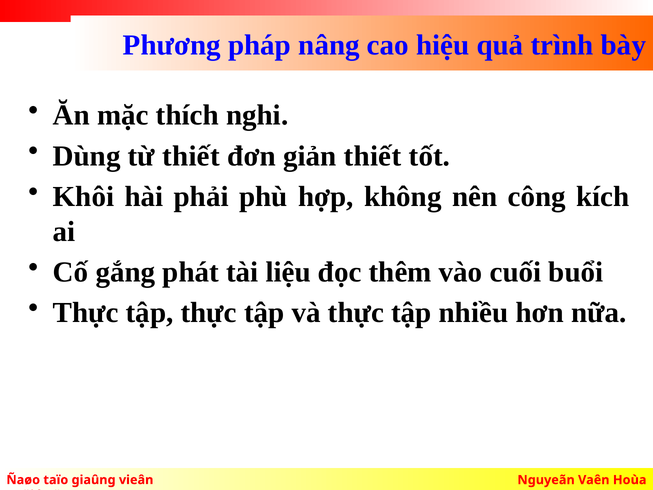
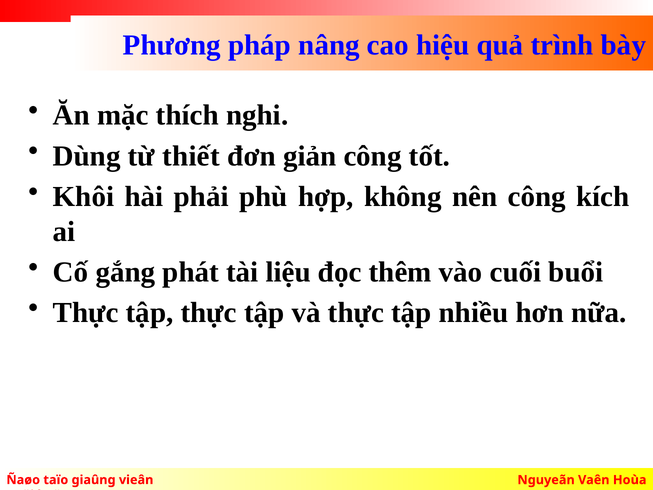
giản thiết: thiết -> công (373, 156)
